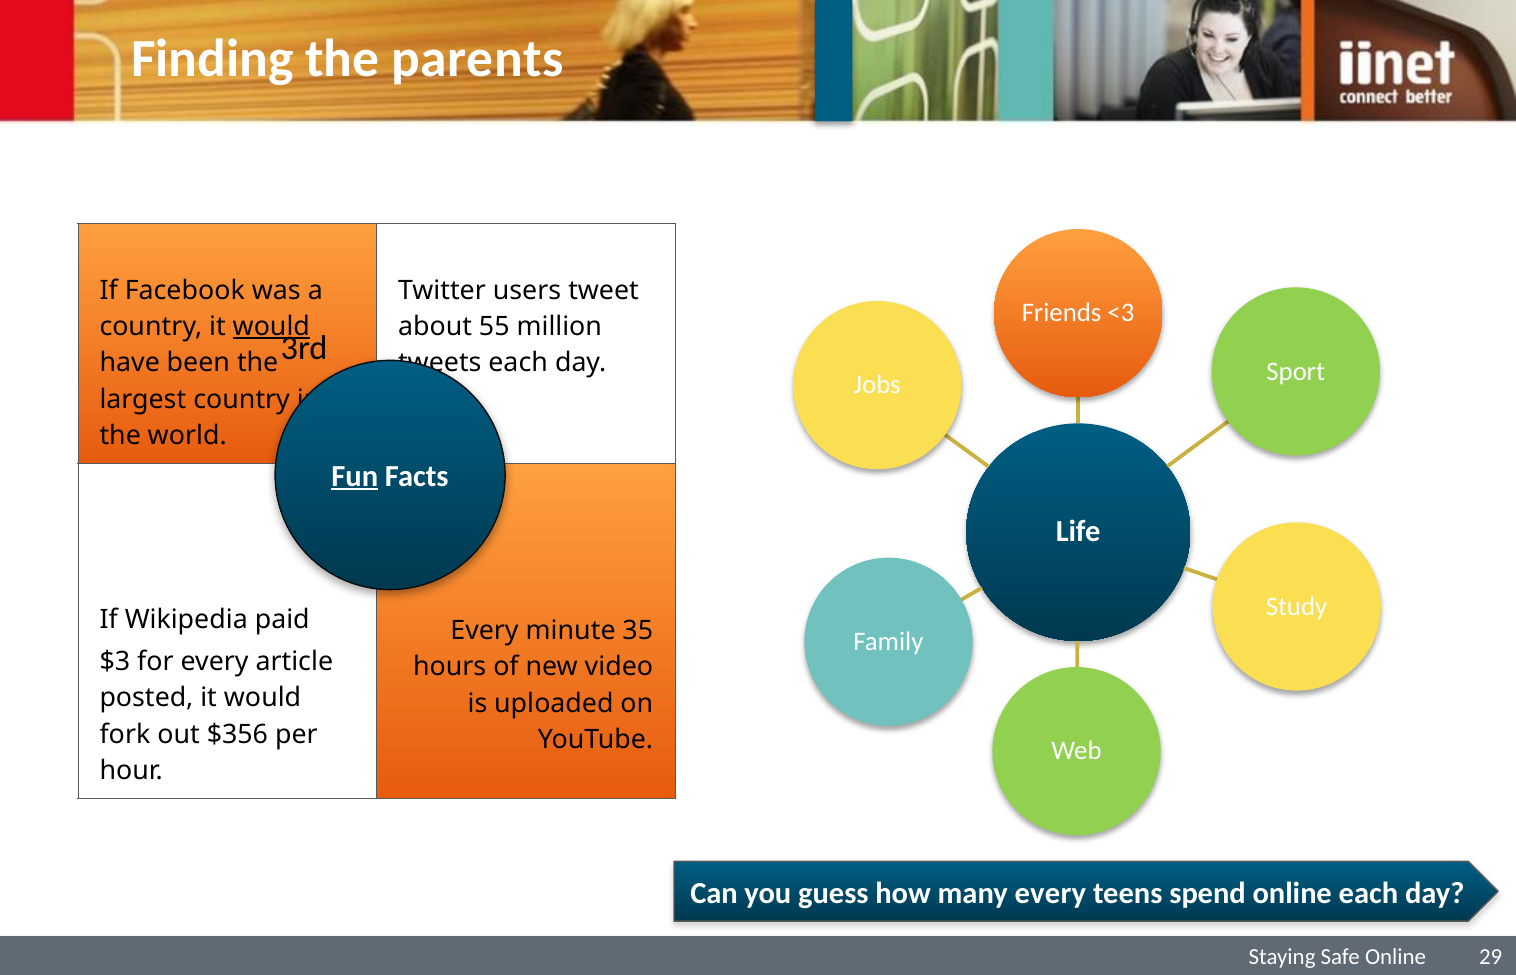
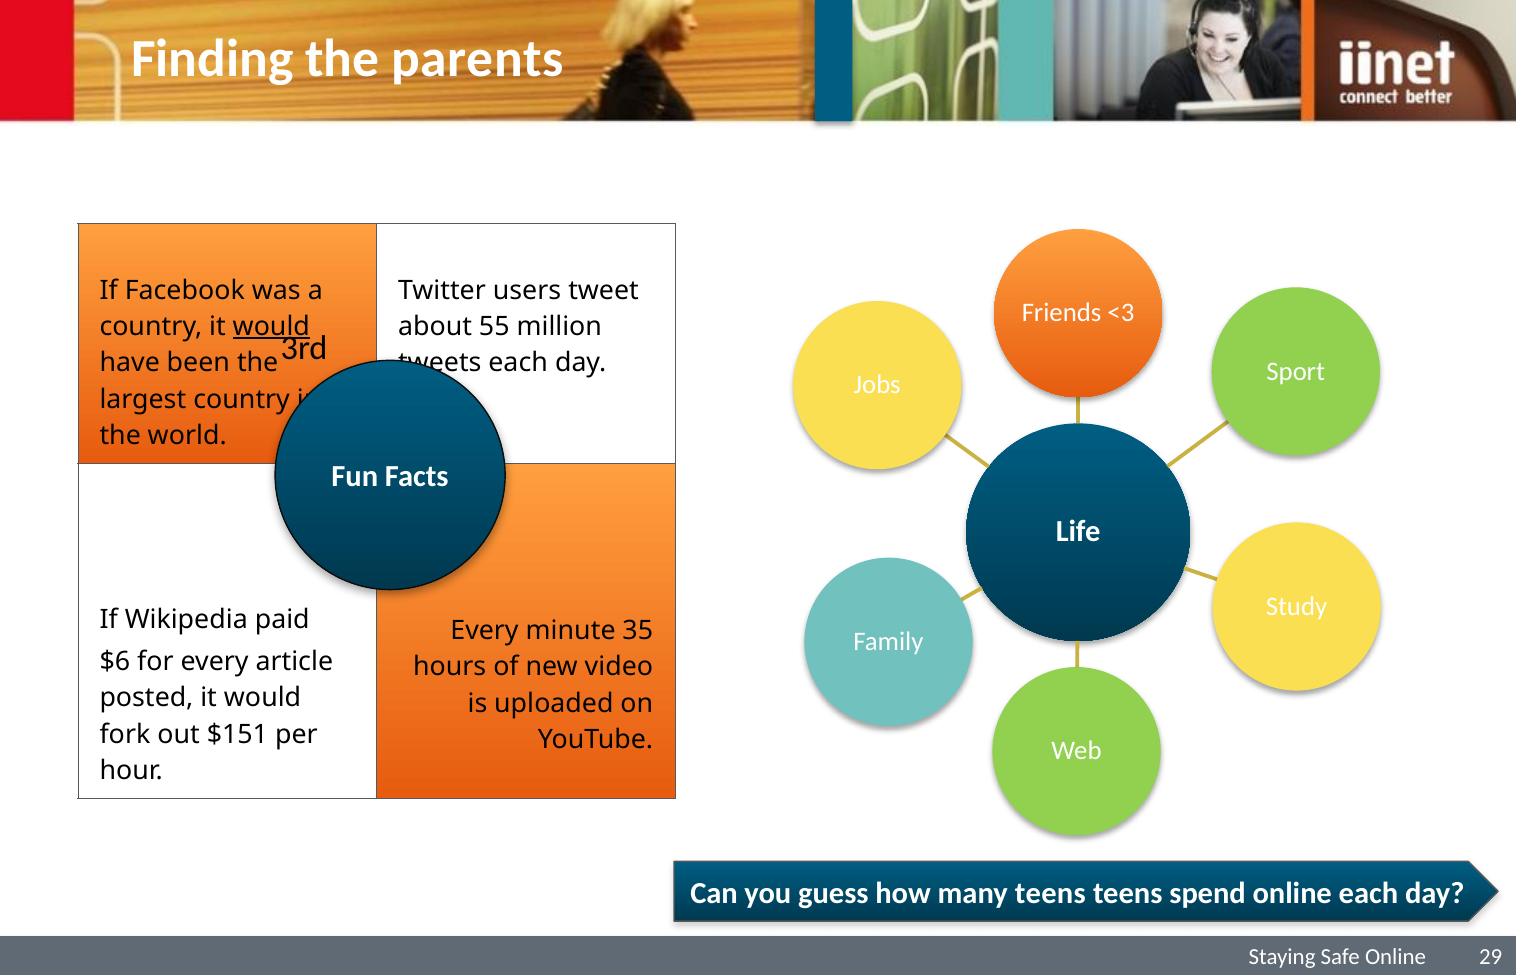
Fun underline: present -> none (355, 476)
$3: $3 -> $6 (115, 662)
$356: $356 -> $151 (237, 734)
many every: every -> teens (1050, 894)
